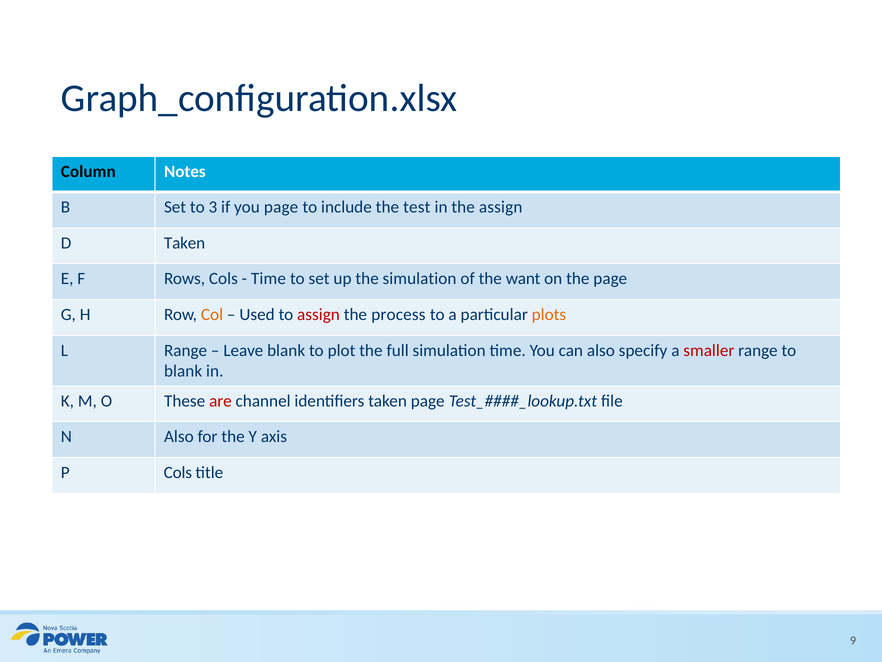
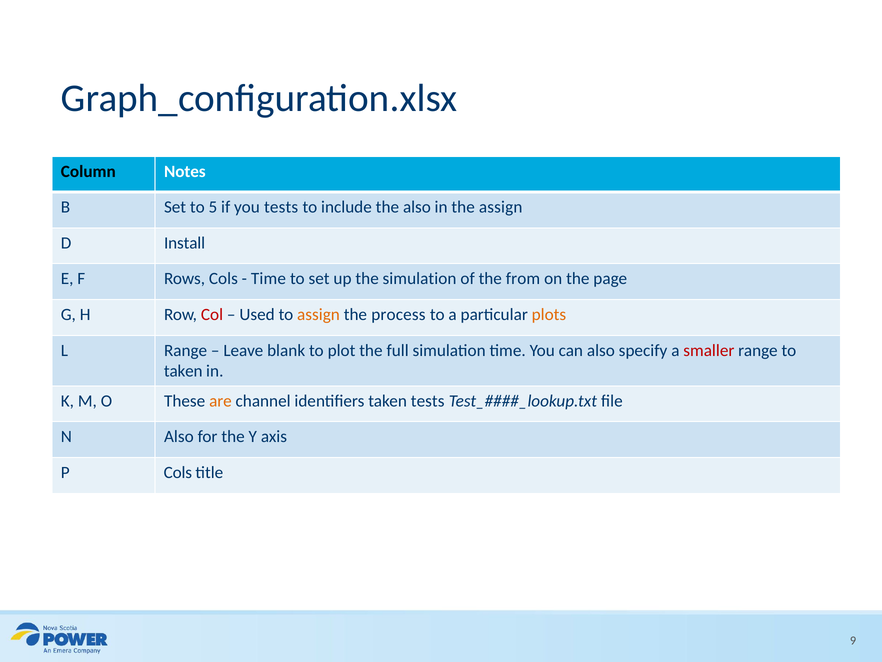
3: 3 -> 5 (213, 207)
you page: page -> tests (281, 207)
the test: test -> also (417, 207)
D Taken: Taken -> Install (185, 243)
want: want -> from (523, 279)
Col colour: orange -> red (212, 314)
assign colour: red -> orange (318, 314)
blank: blank -> taken (183, 371)
are colour: red -> orange (220, 401)
taken page: page -> tests (428, 401)
